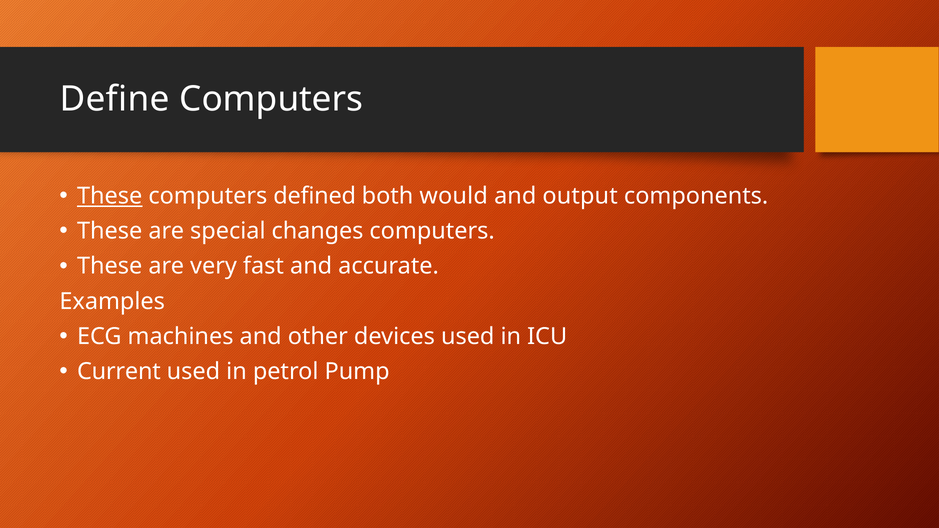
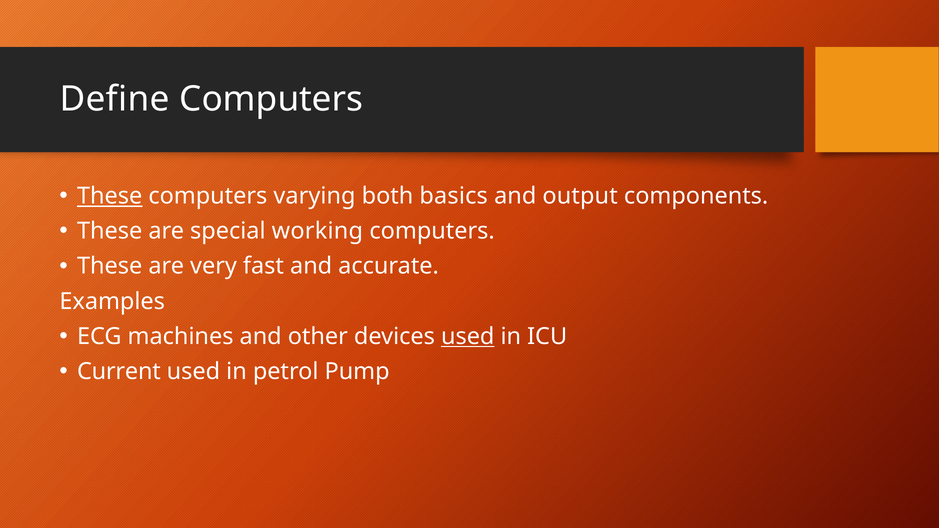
defined: defined -> varying (315, 196)
would: would -> basics (454, 196)
changes: changes -> working (317, 231)
used underline: none -> present (468, 337)
